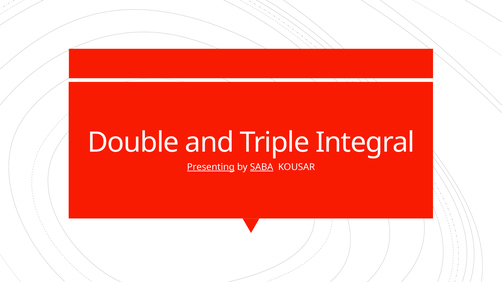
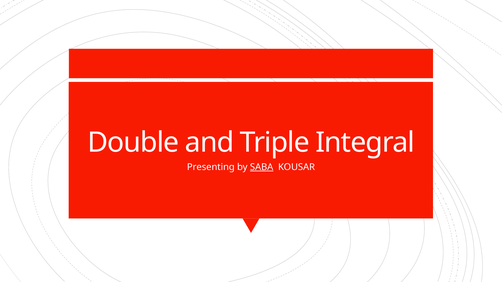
Presenting underline: present -> none (211, 167)
